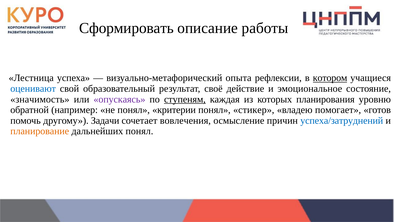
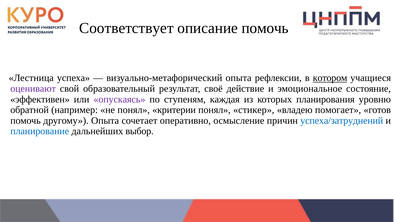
Сформировать: Сформировать -> Соответствует (126, 28)
описание работы: работы -> помочь (265, 28)
оценивают colour: blue -> purple (33, 88)
значимость: значимость -> эффективен (40, 99)
ступеням underline: present -> none (185, 99)
другому Задачи: Задачи -> Опыта (105, 120)
вовлечения: вовлечения -> оперативно (185, 120)
планирование colour: orange -> blue (40, 131)
дальнейших понял: понял -> выбор (140, 131)
